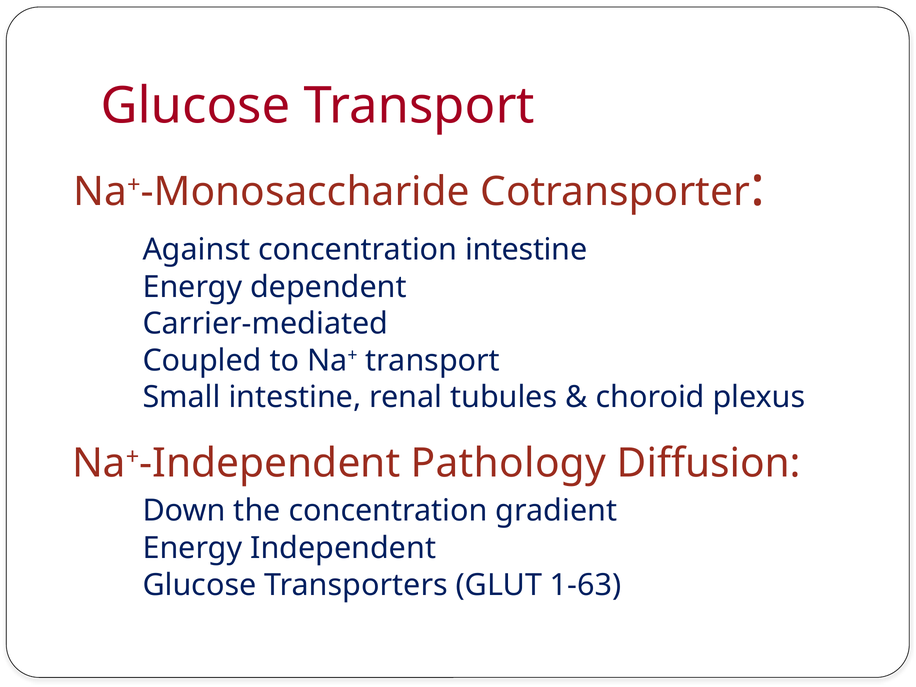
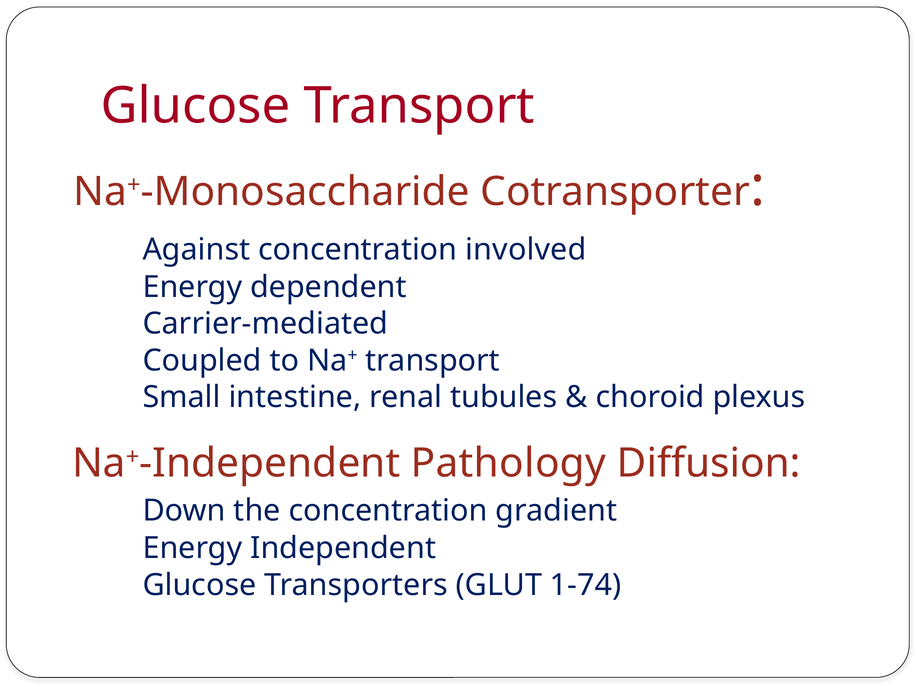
concentration intestine: intestine -> involved (526, 250)
1-63: 1-63 -> 1-74 (586, 585)
